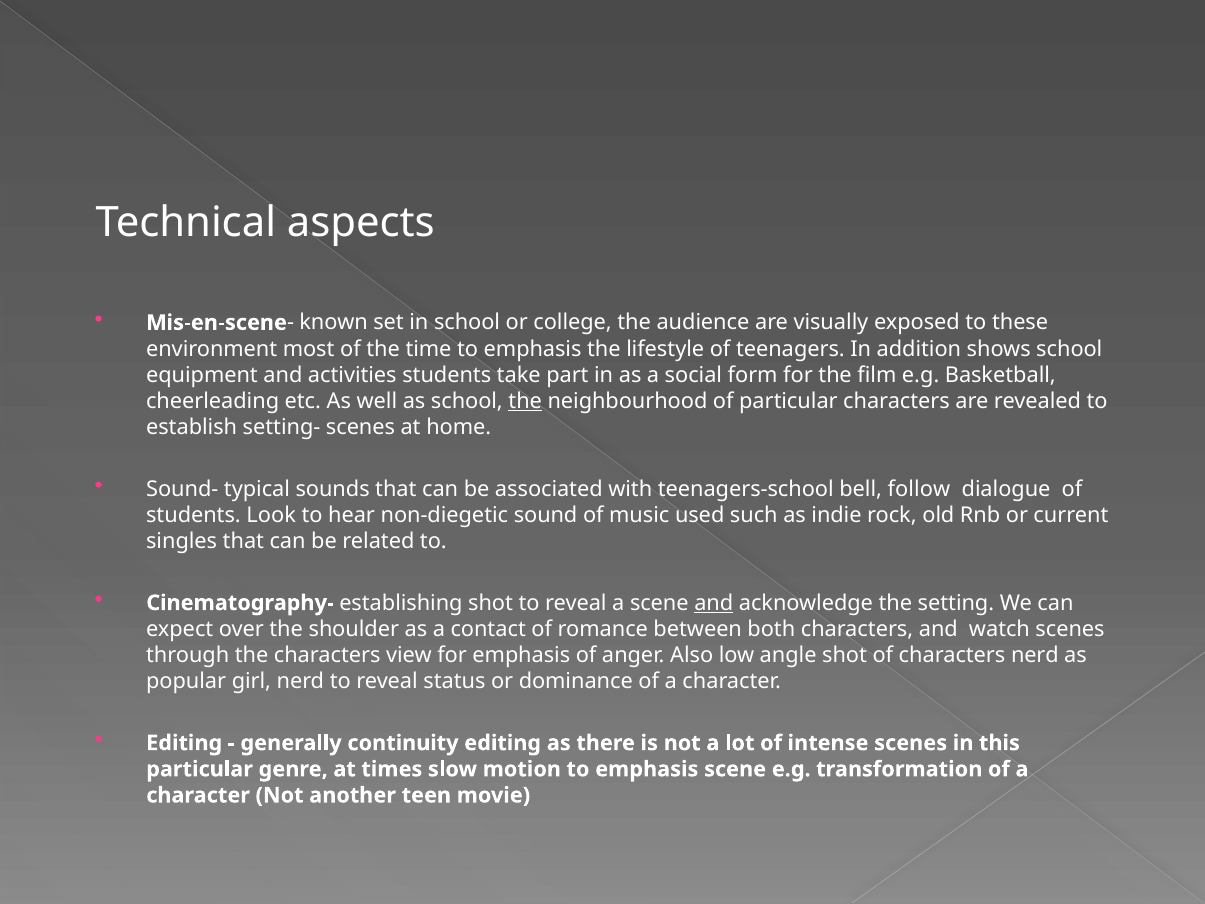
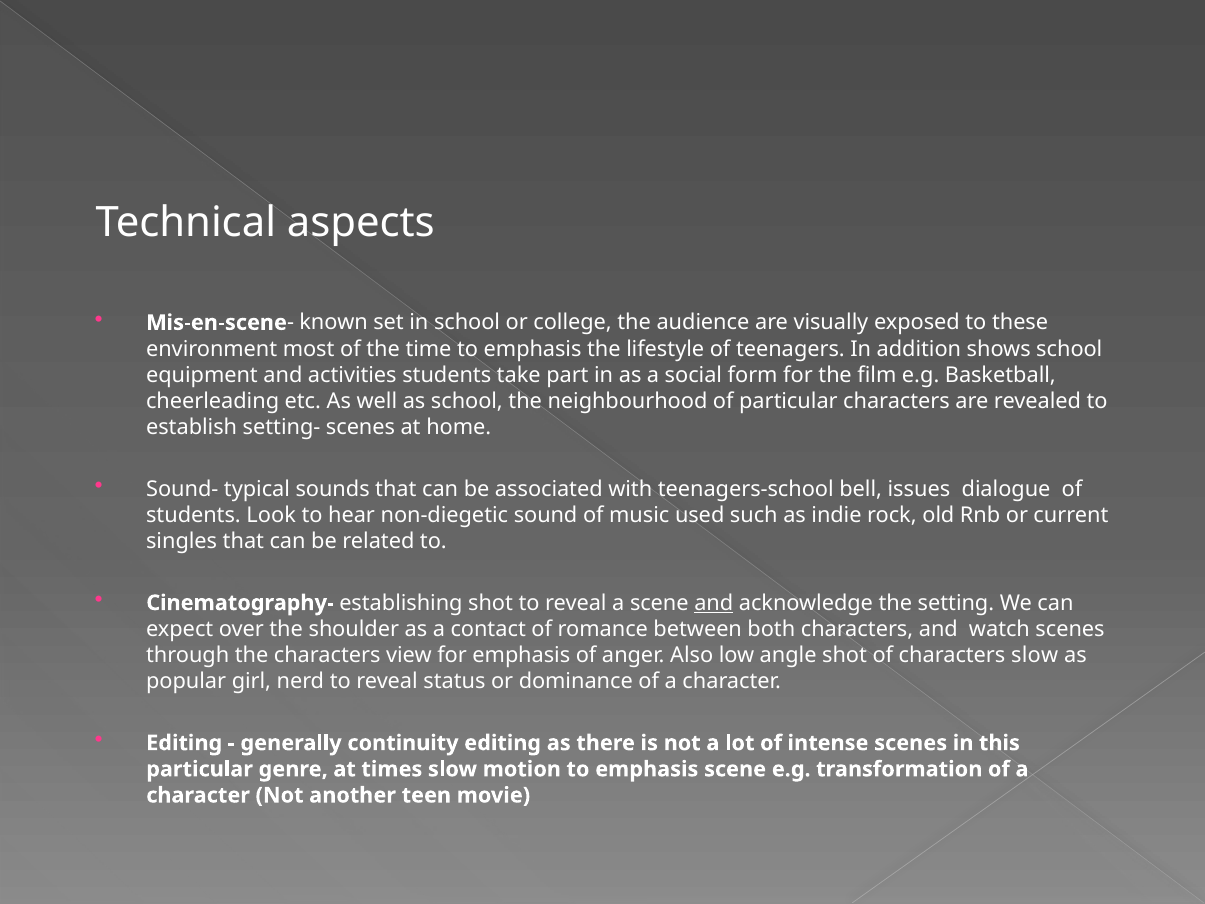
the underline: present -> none (525, 401)
follow: follow -> issues (919, 489)
characters nerd: nerd -> slow (1035, 655)
